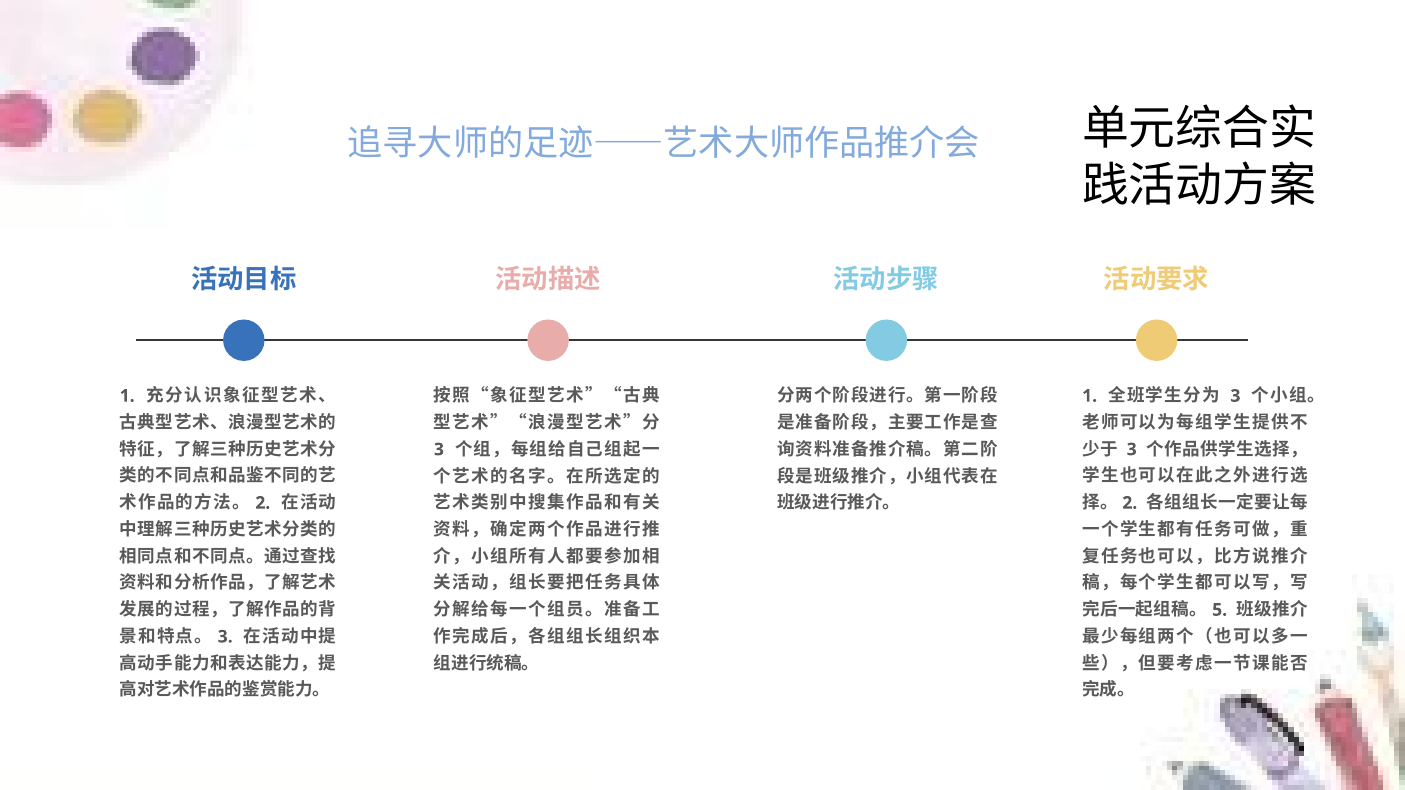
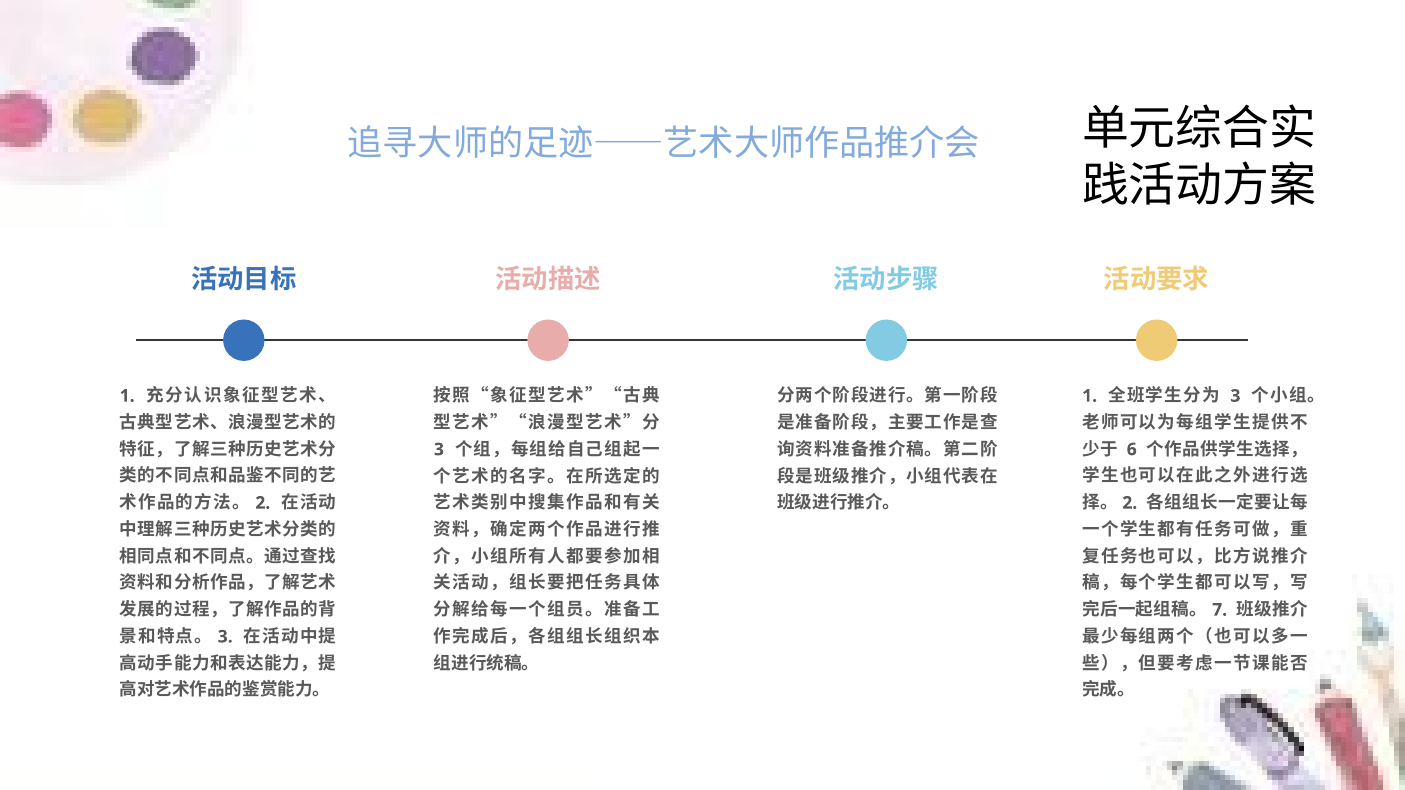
3: 3 -> 6 (1132, 450)
5: 5 -> 7 (1220, 610)
